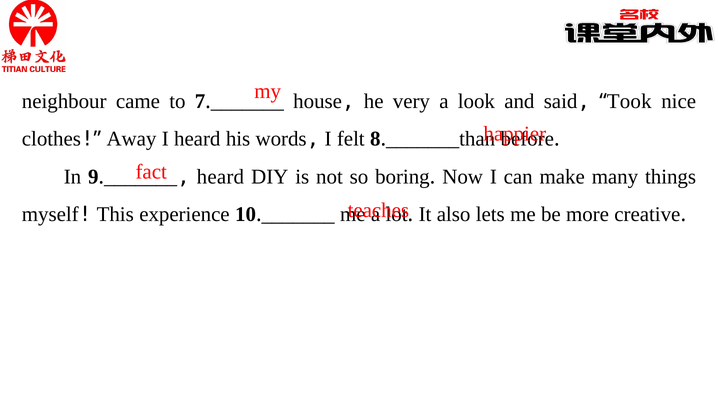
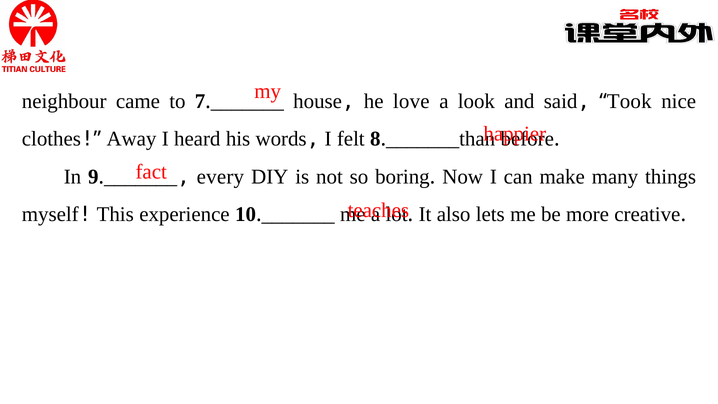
very: very -> love (411, 101)
heard: heard -> every (220, 177)
